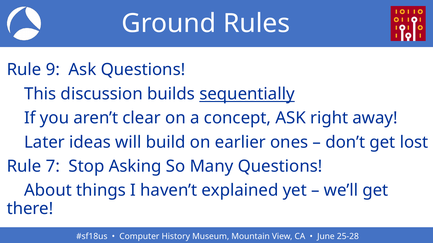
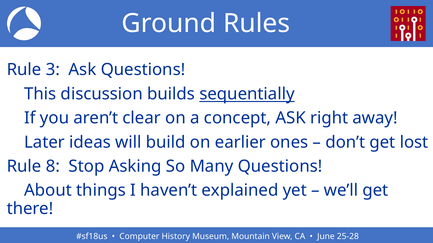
9: 9 -> 3 (53, 70)
7: 7 -> 8 (53, 167)
